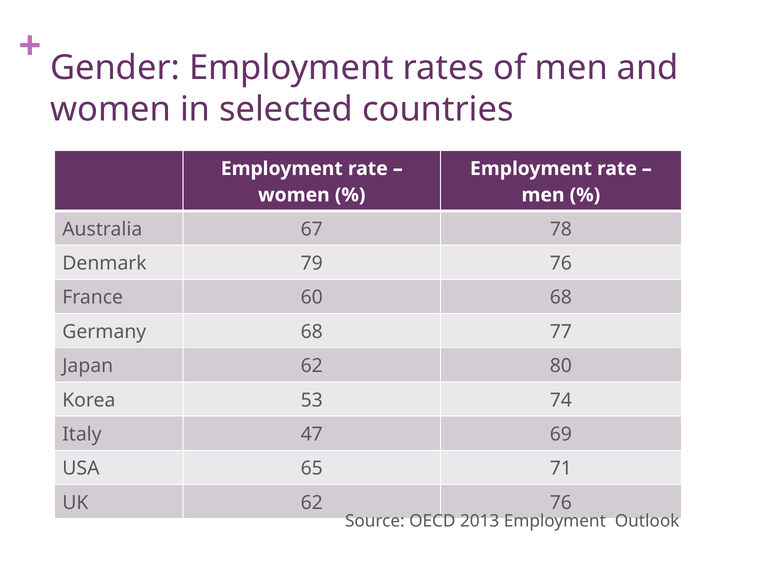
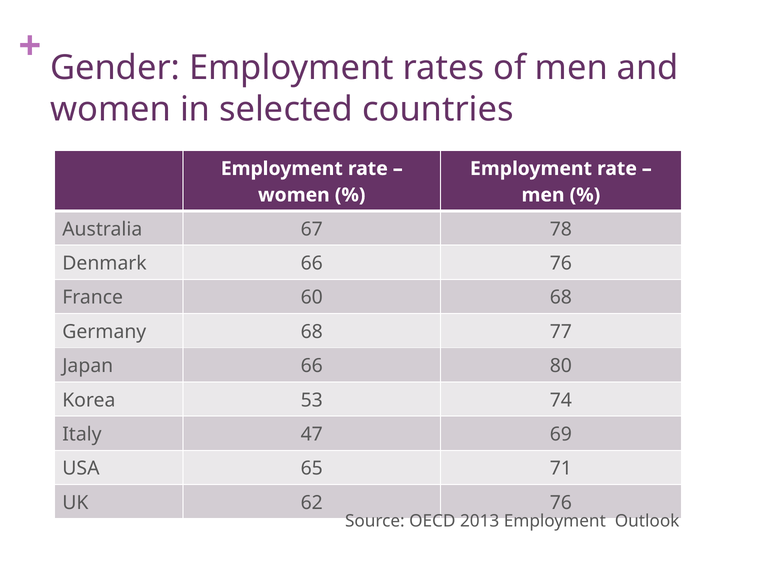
Denmark 79: 79 -> 66 (312, 263)
Japan 62: 62 -> 66 (312, 366)
